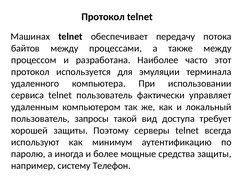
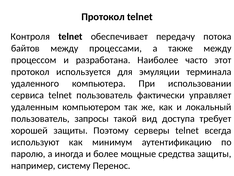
Машинах: Машинах -> Контроля (30, 36)
Телефон: Телефон -> Перенос (112, 165)
